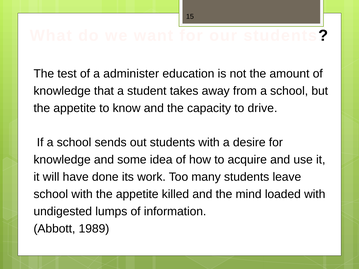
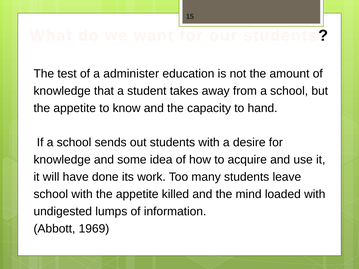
drive: drive -> hand (263, 108)
1989: 1989 -> 1969 (94, 229)
